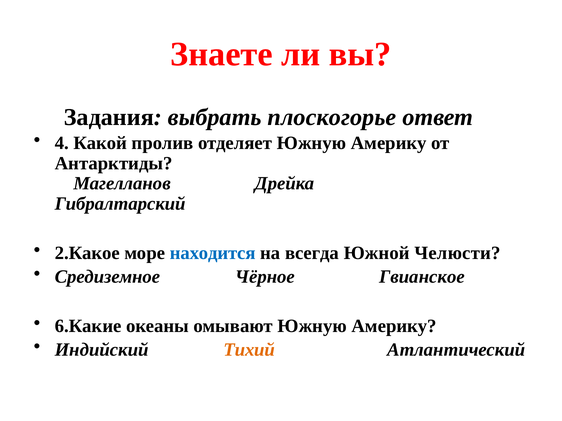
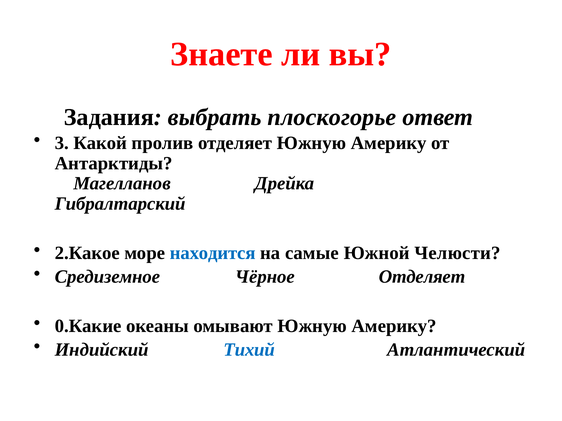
4: 4 -> 3 (62, 143)
всегда: всегда -> самые (312, 253)
Чёрное Гвианское: Гвианское -> Отделяет (422, 277)
6.Какие: 6.Какие -> 0.Какие (88, 326)
Тихий colour: orange -> blue (249, 350)
